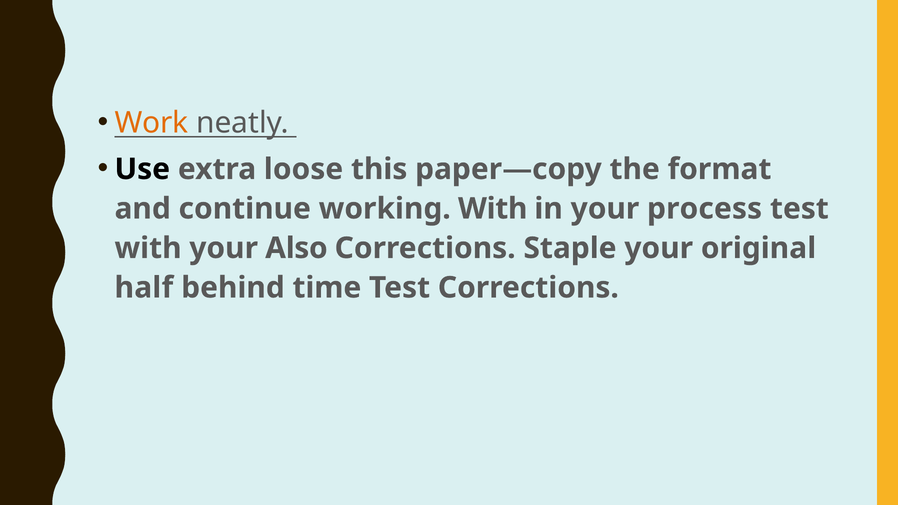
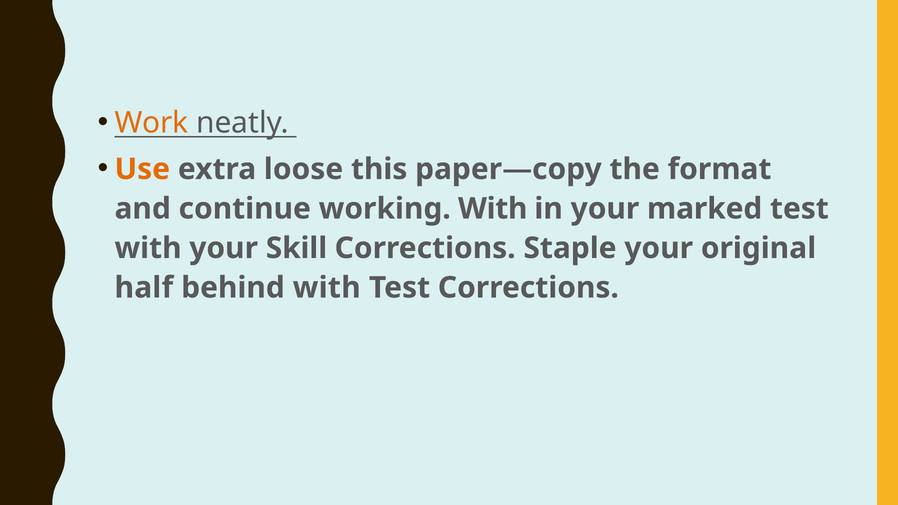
Use colour: black -> orange (142, 169)
process: process -> marked (705, 209)
Also: Also -> Skill (296, 248)
behind time: time -> with (327, 288)
